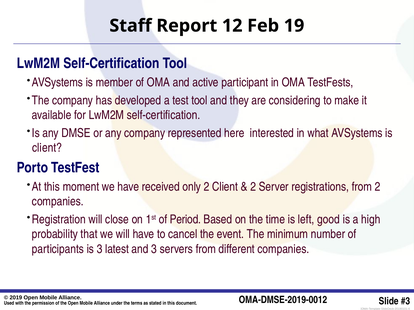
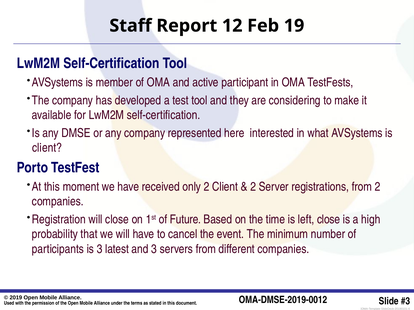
Period: Period -> Future (185, 220)
left good: good -> close (329, 220)
